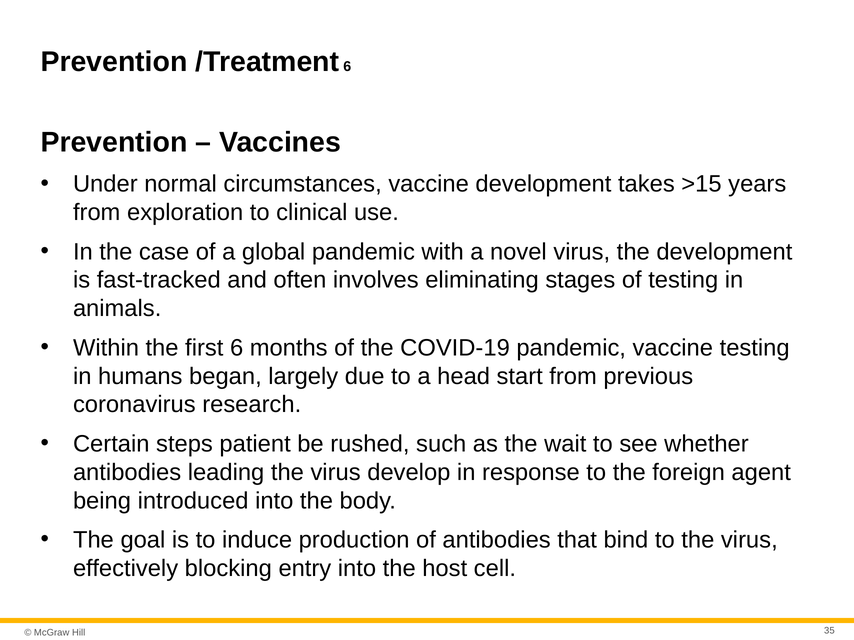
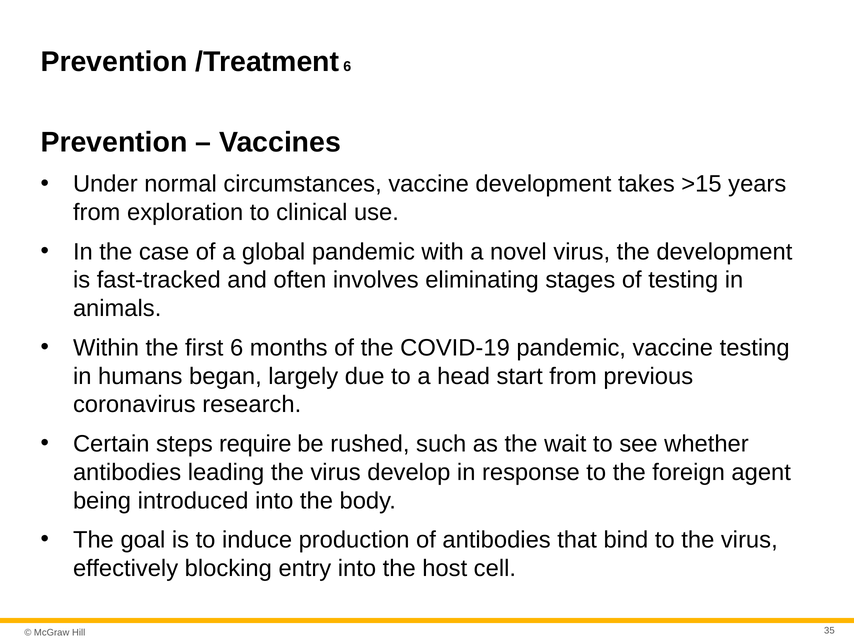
patient: patient -> require (255, 444)
